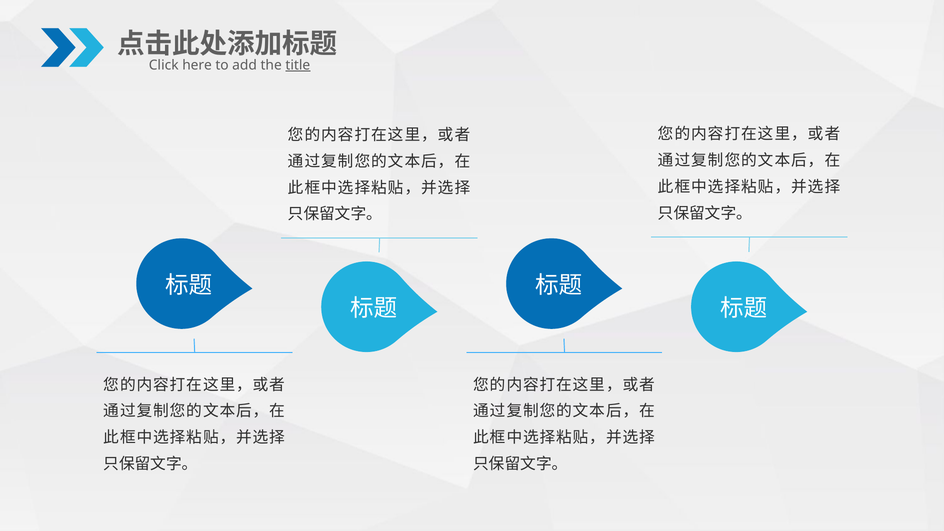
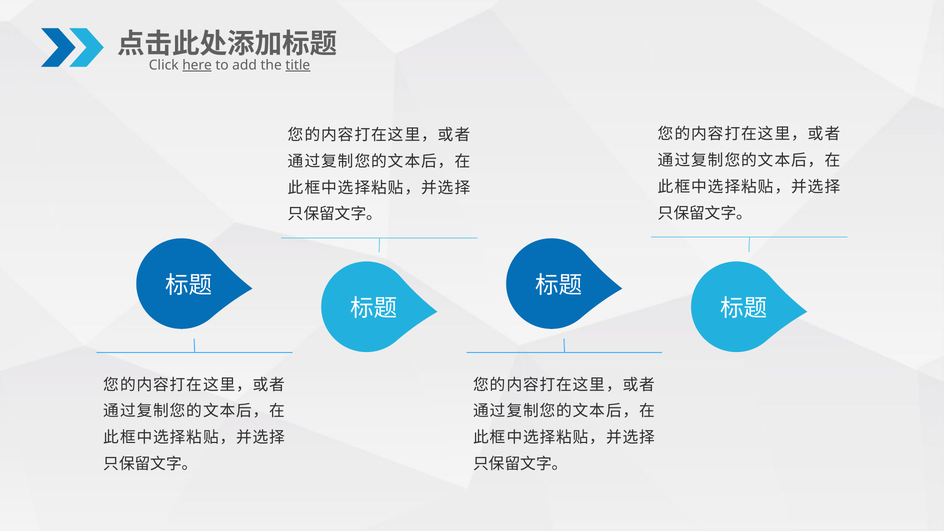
here underline: none -> present (197, 65)
